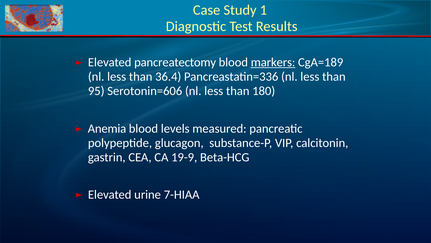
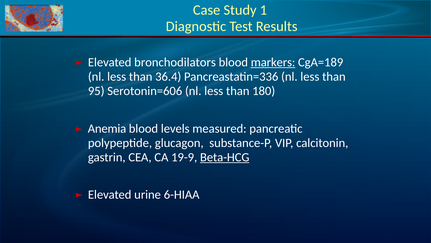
pancreatectomy: pancreatectomy -> bronchodilators (175, 62)
Beta-HCG underline: none -> present (225, 157)
7-HIAA: 7-HIAA -> 6-HIAA (182, 194)
